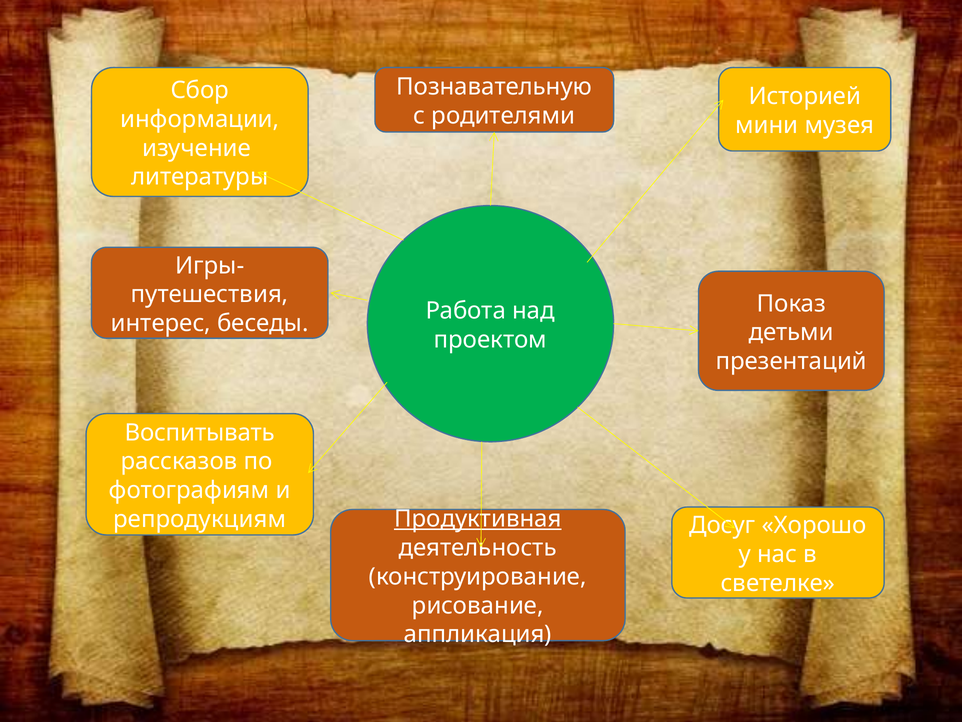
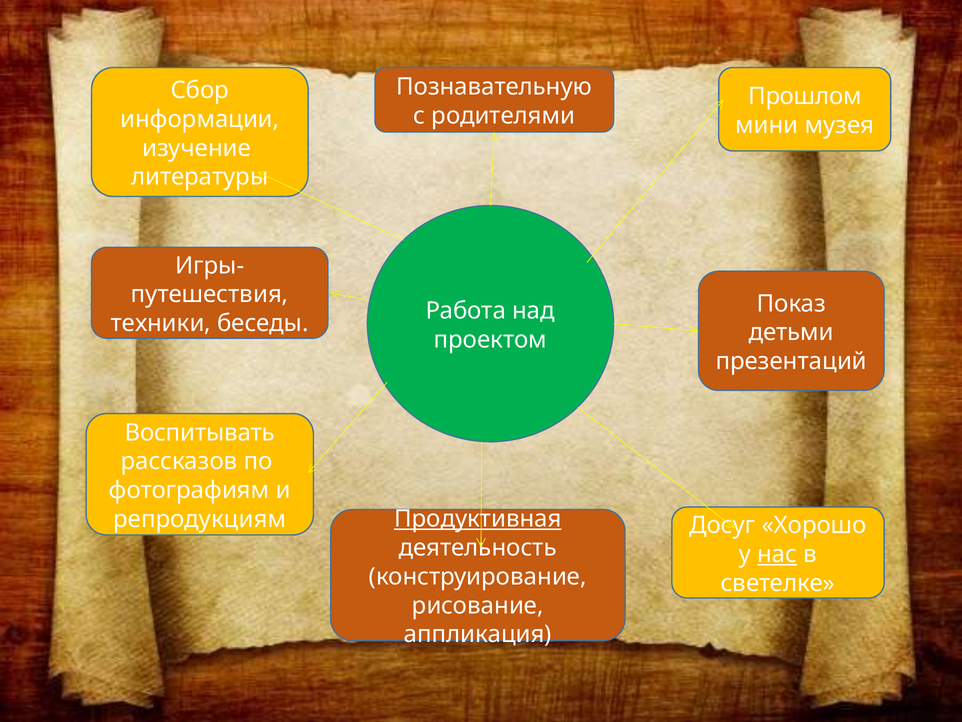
Историей: Историей -> Прошлом (805, 96)
интерес: интерес -> техники (161, 323)
нас underline: none -> present (777, 554)
